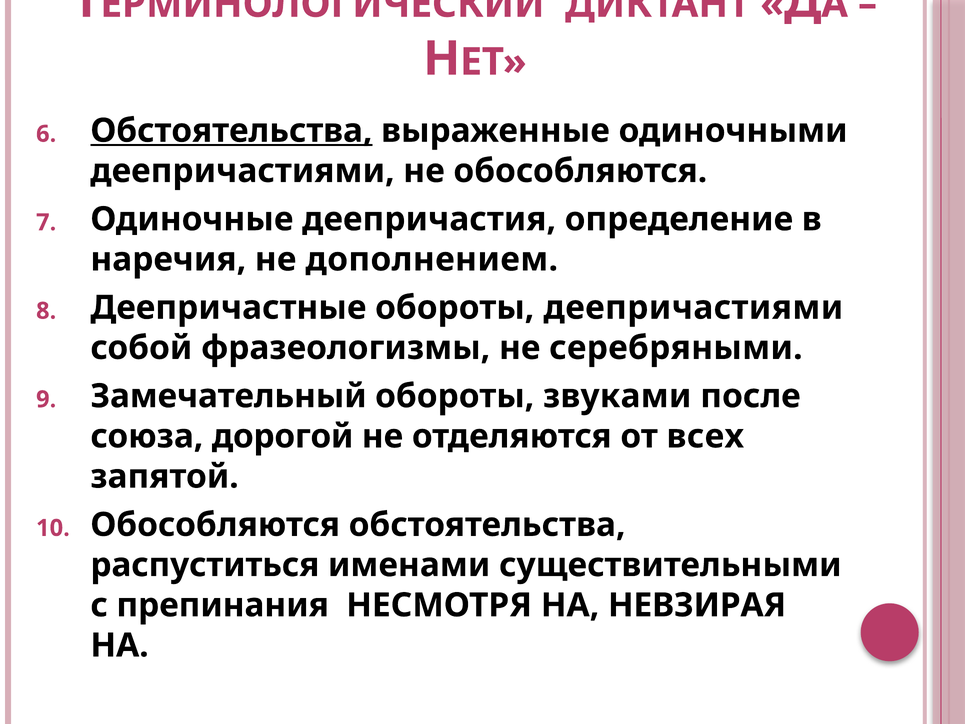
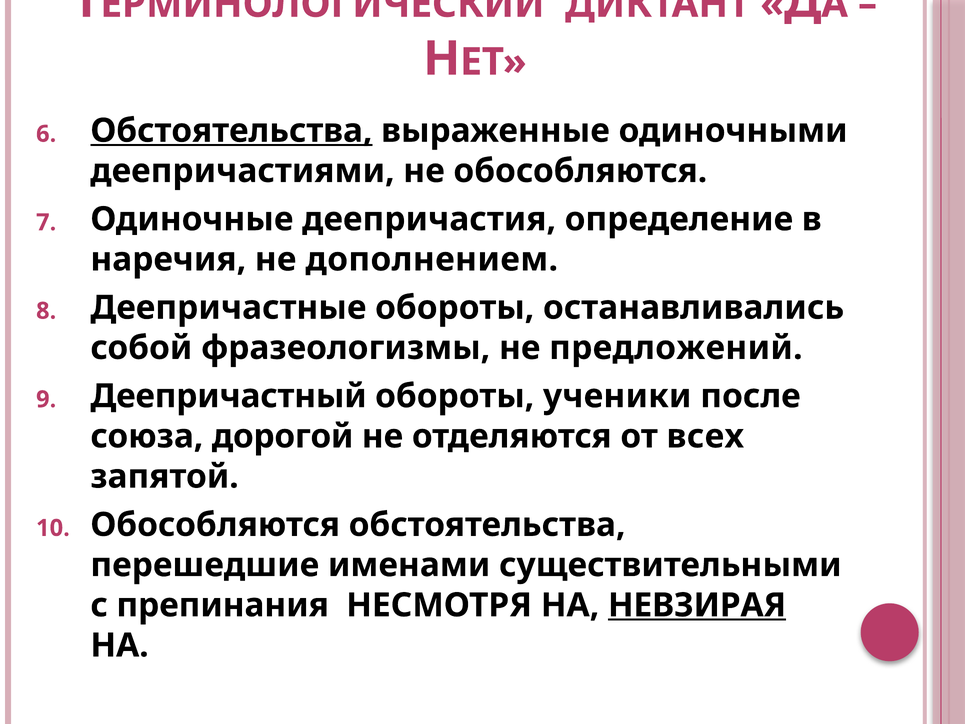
обороты деепричастиями: деепричастиями -> останавливались (694, 308)
серебряными: серебряными -> предложений (676, 348)
Замечательный: Замечательный -> Деепричастный (229, 396)
звуками: звуками -> ученики (617, 396)
распуститься: распуститься -> перешедшие (205, 565)
НЕВЗИРАЯ underline: none -> present (697, 605)
